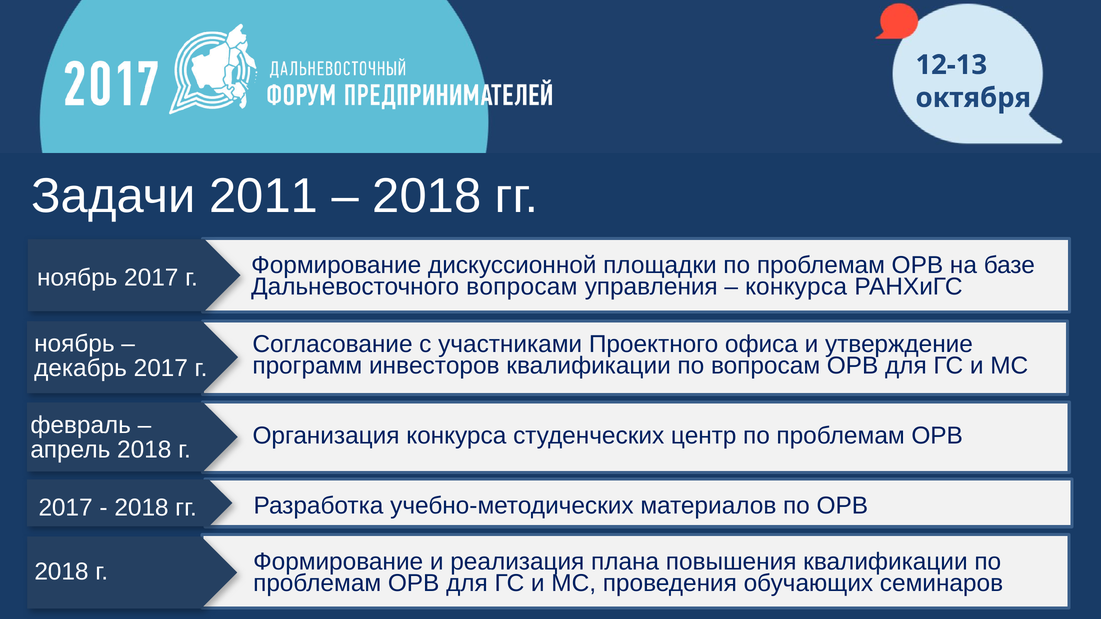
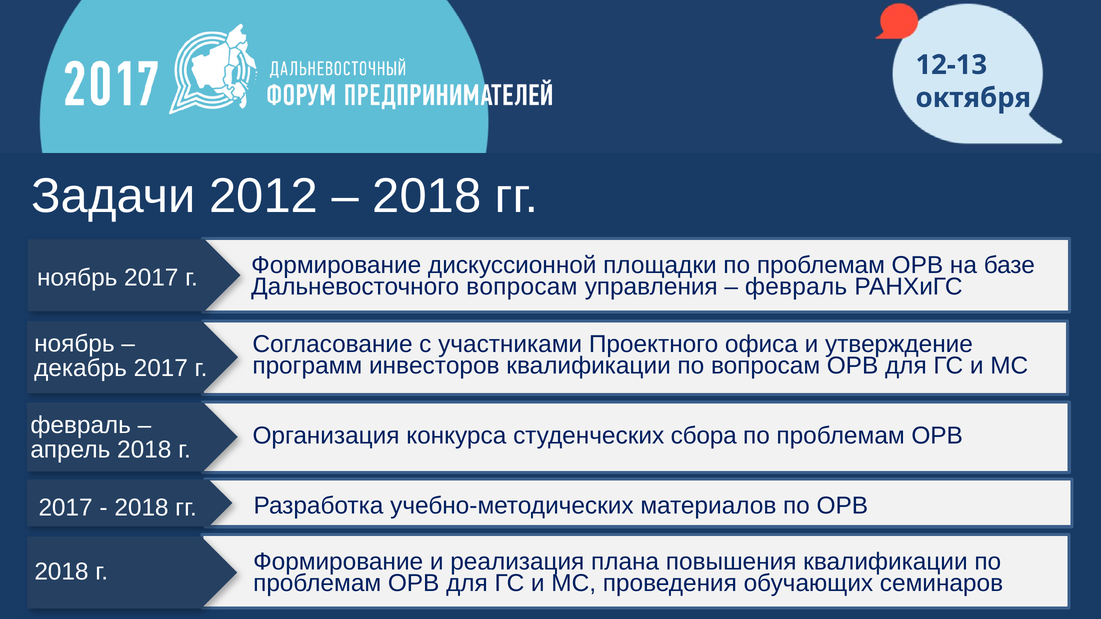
2011: 2011 -> 2012 (264, 196)
конкурса: конкурса -> февраль (796, 287)
центр: центр -> сбора (704, 436)
